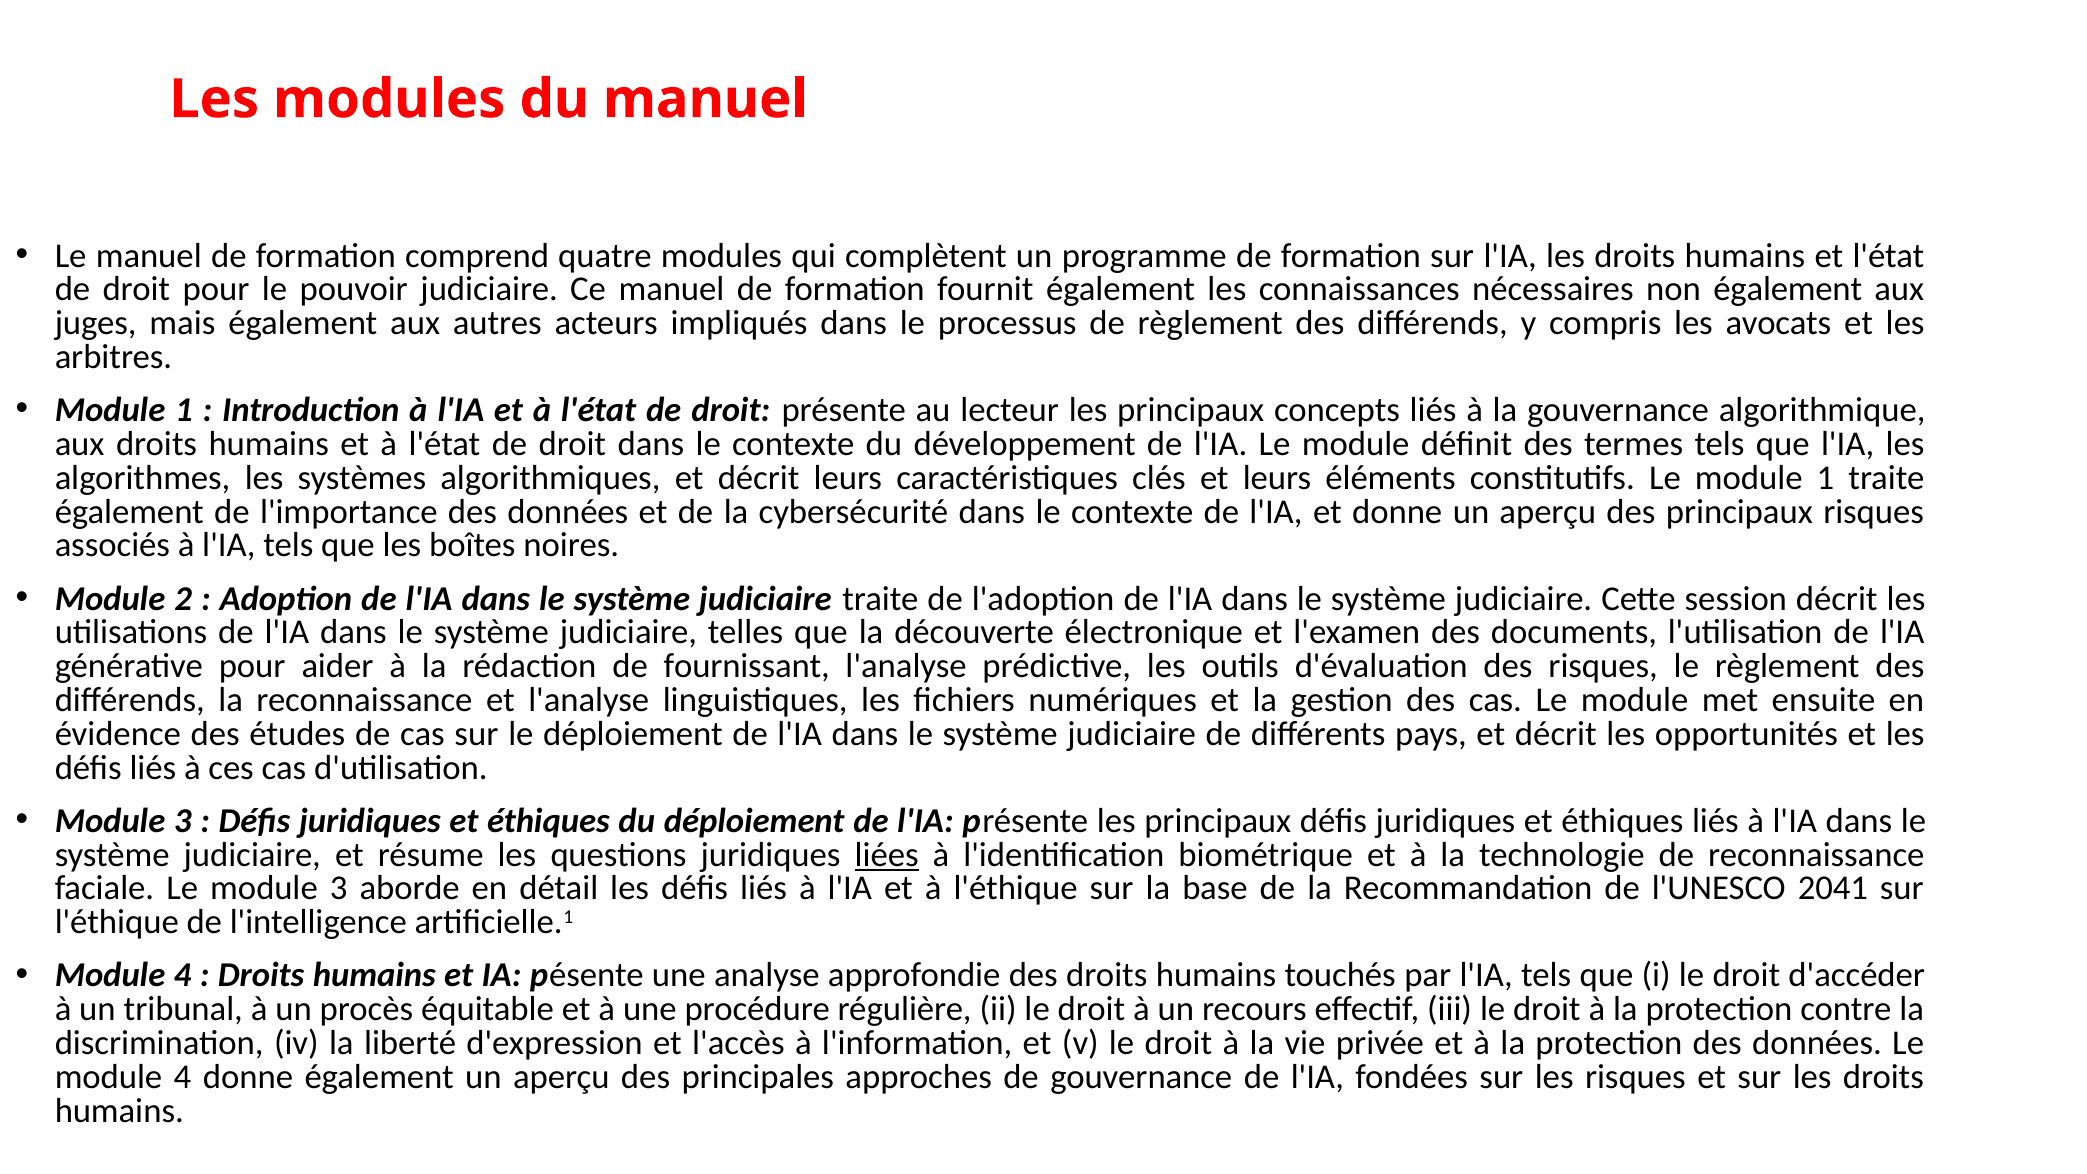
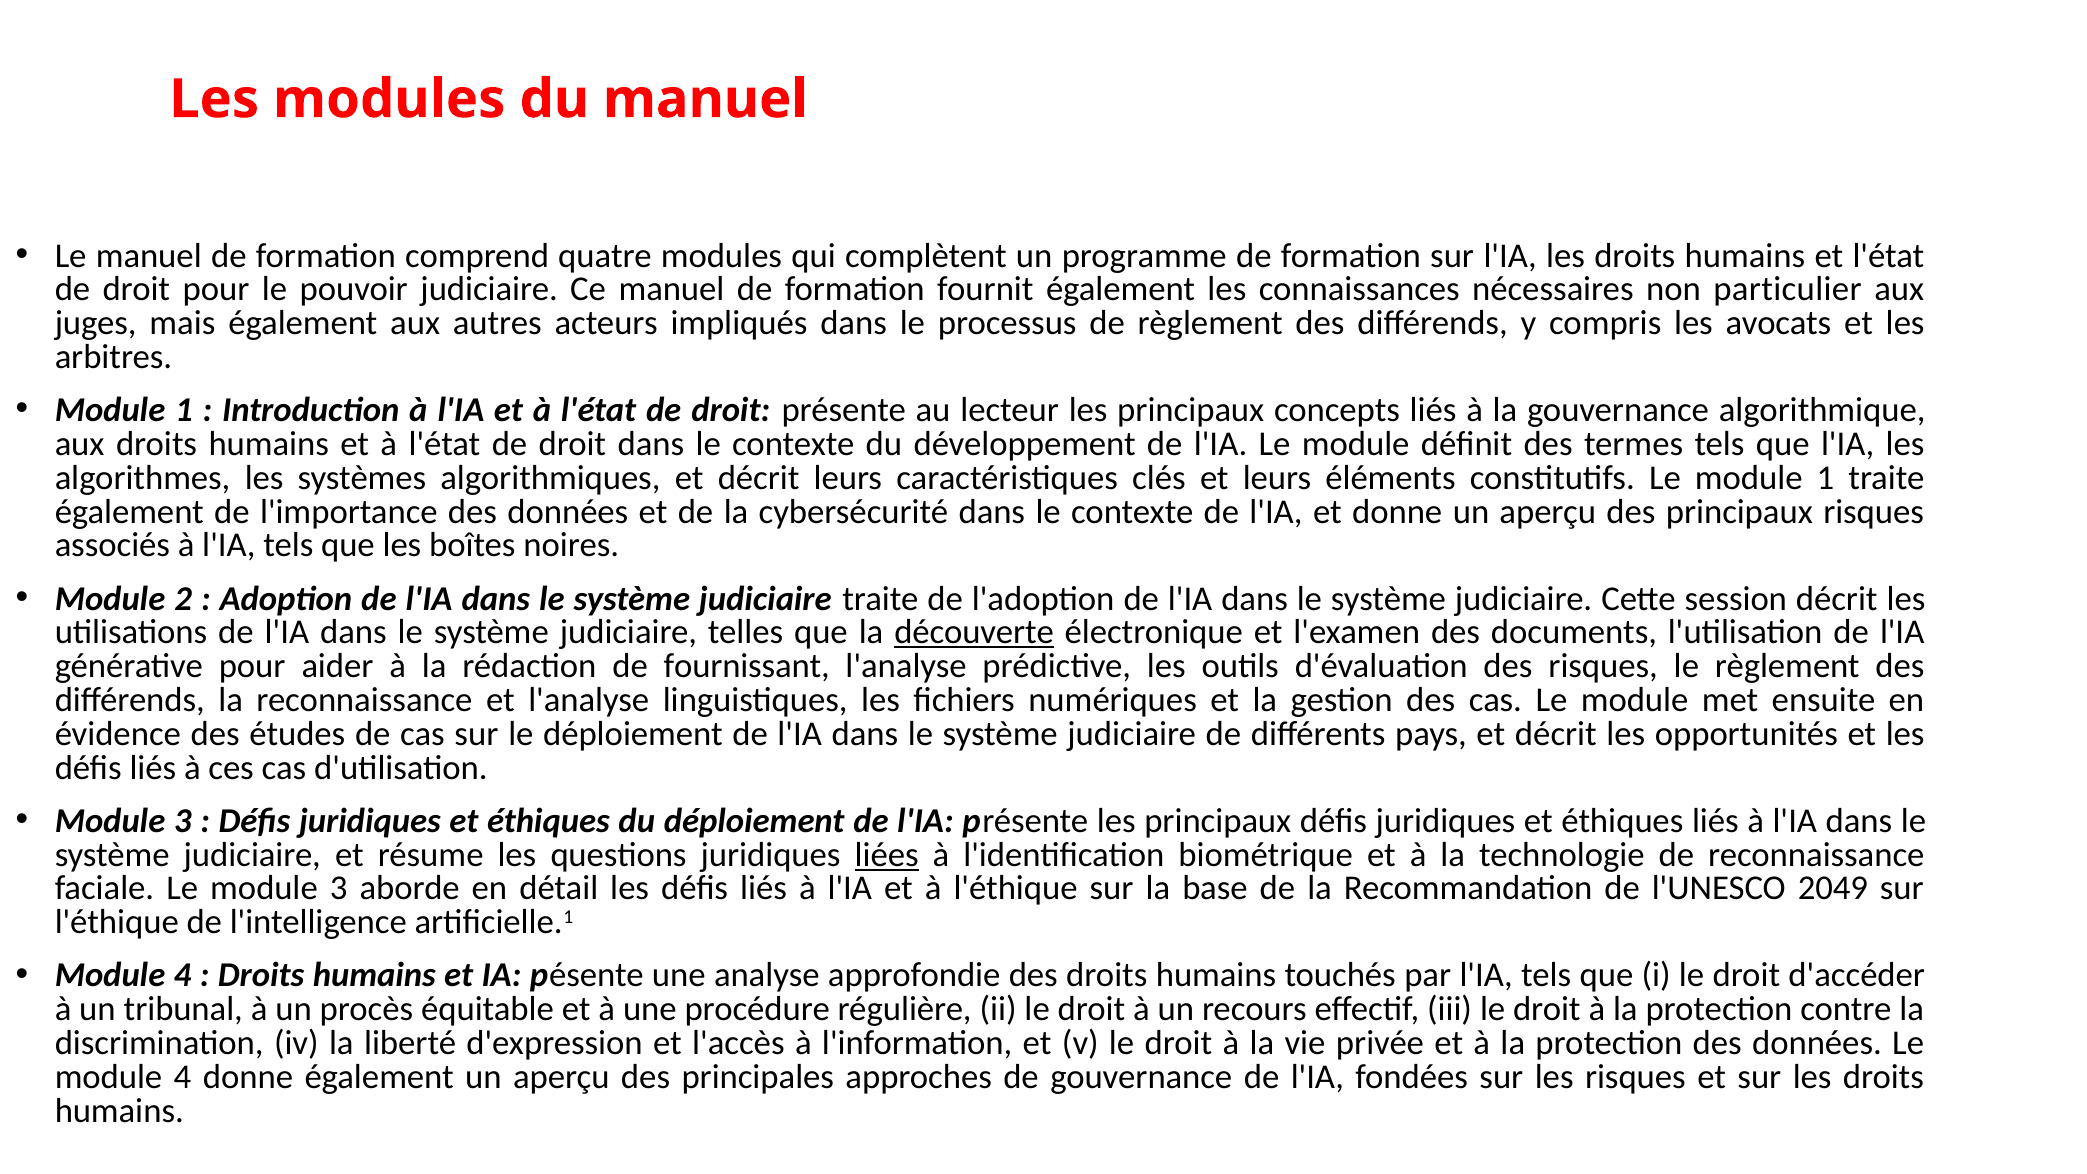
non également: également -> particulier (1787, 289)
découverte underline: none -> present (974, 632)
2041: 2041 -> 2049 (1833, 888)
